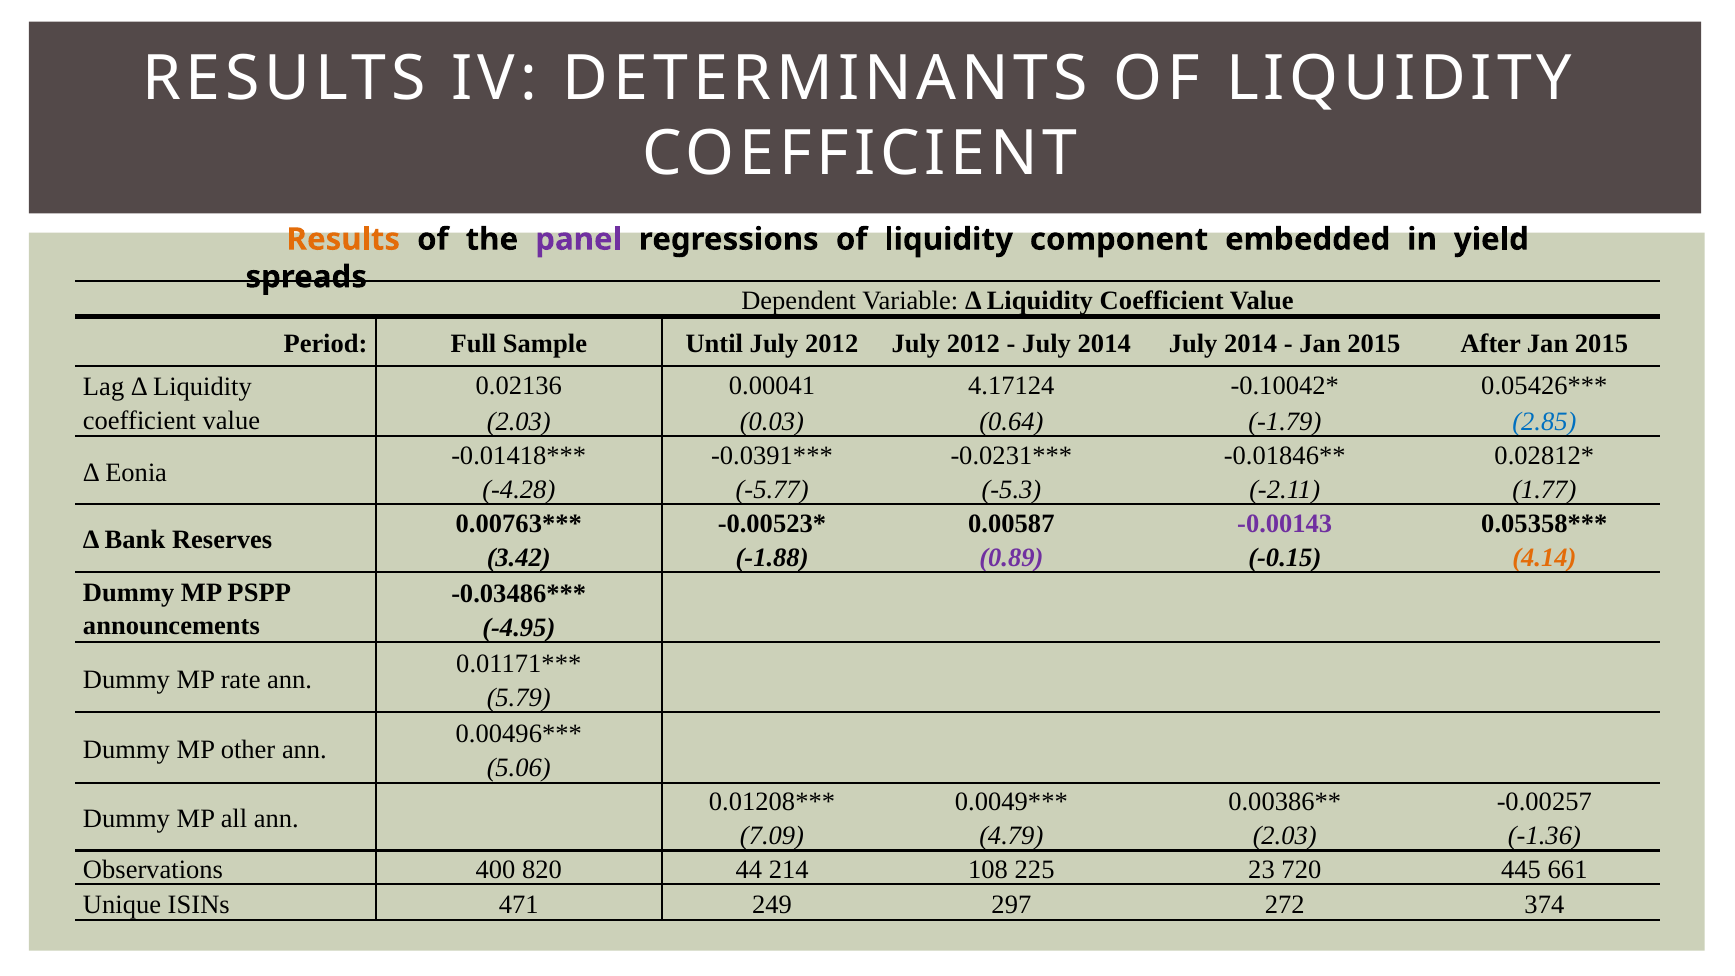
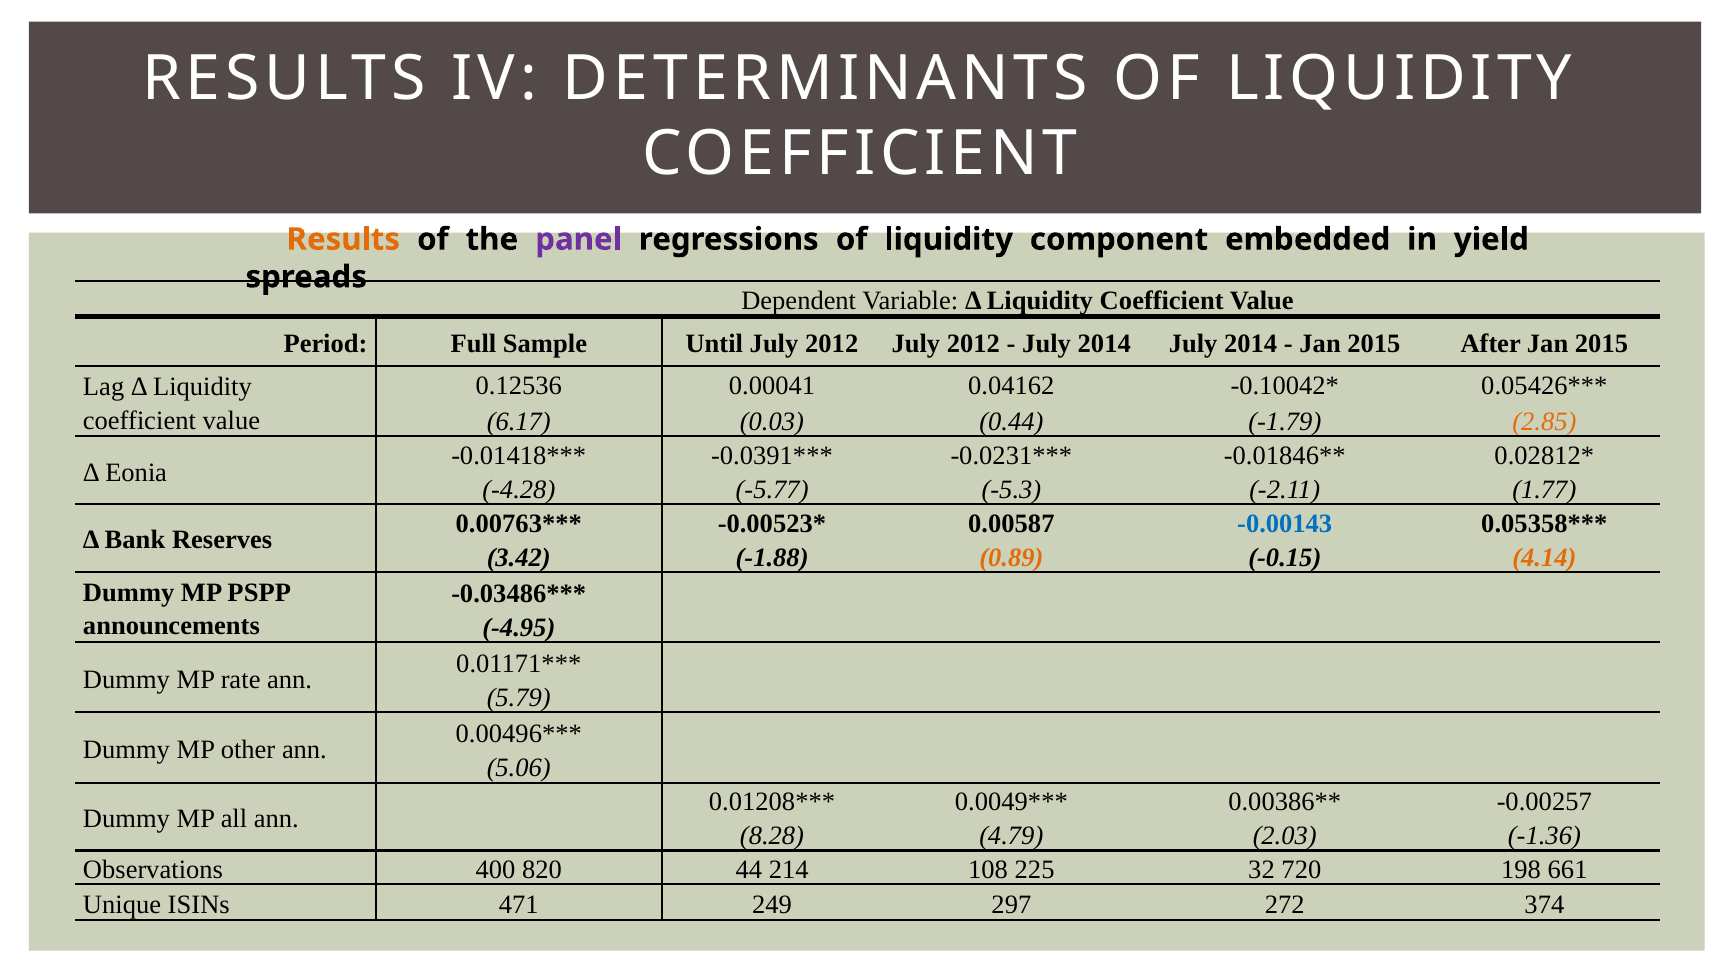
0.02136: 0.02136 -> 0.12536 (519, 386)
4.17124: 4.17124 -> 0.04162 (1011, 386)
2.03: 2.03 -> 6.17 (519, 421)
0.64: 0.64 -> 0.44 (1011, 421)
2.85 colour: blue -> orange (1544, 421)
-0.00143 colour: purple -> blue (1285, 523)
0.89 colour: purple -> orange (1011, 557)
7.09: 7.09 -> 8.28 (772, 836)
23: 23 -> 32 (1262, 870)
445: 445 -> 198 (1521, 870)
